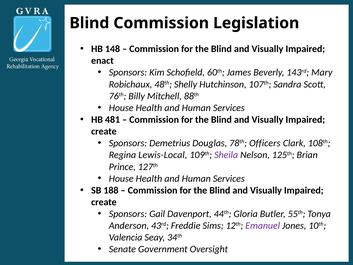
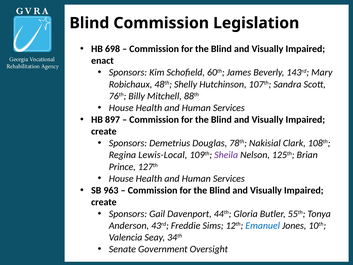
148: 148 -> 698 (113, 49)
481: 481 -> 897 (113, 120)
Officers: Officers -> Nakisial (265, 143)
188: 188 -> 963 (111, 190)
Emanuel colour: purple -> blue (263, 225)
